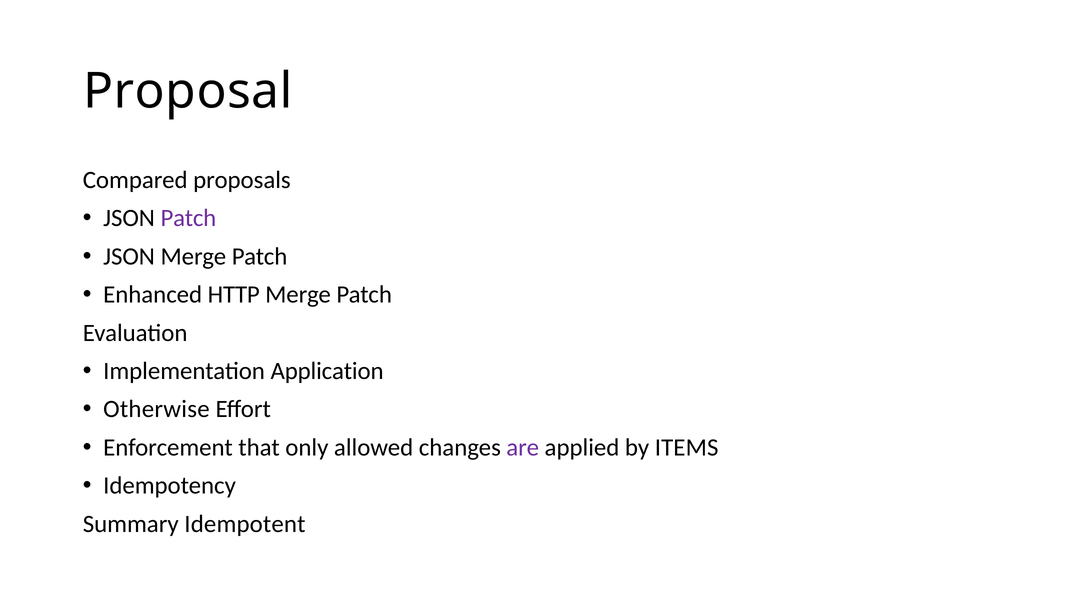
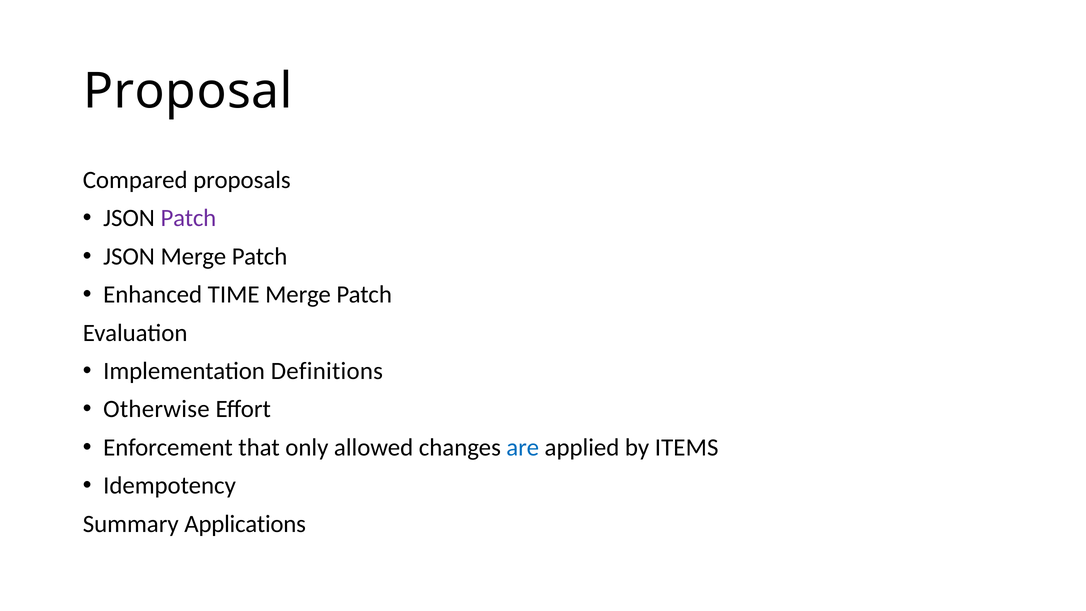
HTTP: HTTP -> TIME (234, 295)
Application: Application -> Definitions (327, 371)
are colour: purple -> blue (523, 447)
Idempotent: Idempotent -> Applications (245, 524)
